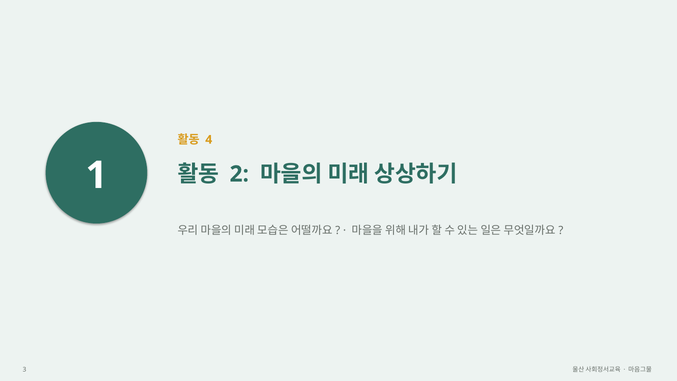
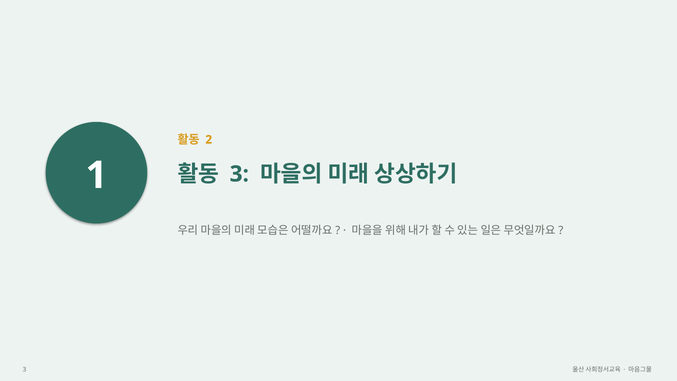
4: 4 -> 2 (209, 140)
2: 2 -> 3 (239, 174)
